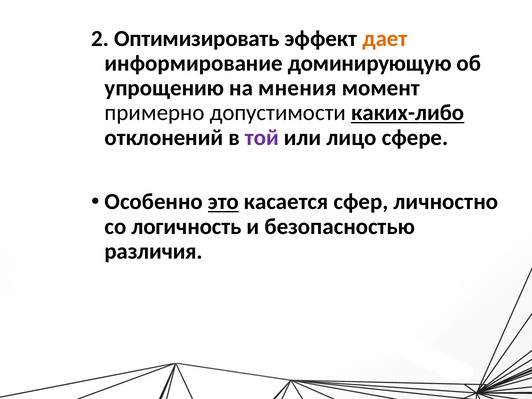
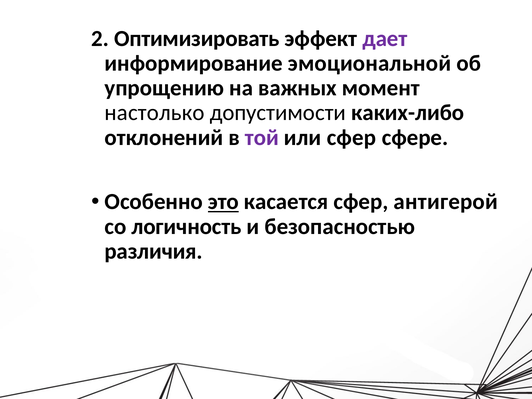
дает colour: orange -> purple (385, 38)
доминирующую: доминирующую -> эмоциональной (370, 63)
мнения: мнения -> важных (298, 88)
примерно: примерно -> настолько (155, 113)
каких-либо underline: present -> none (408, 113)
или лицо: лицо -> сфер (351, 137)
личностно: личностно -> антигерой (446, 202)
